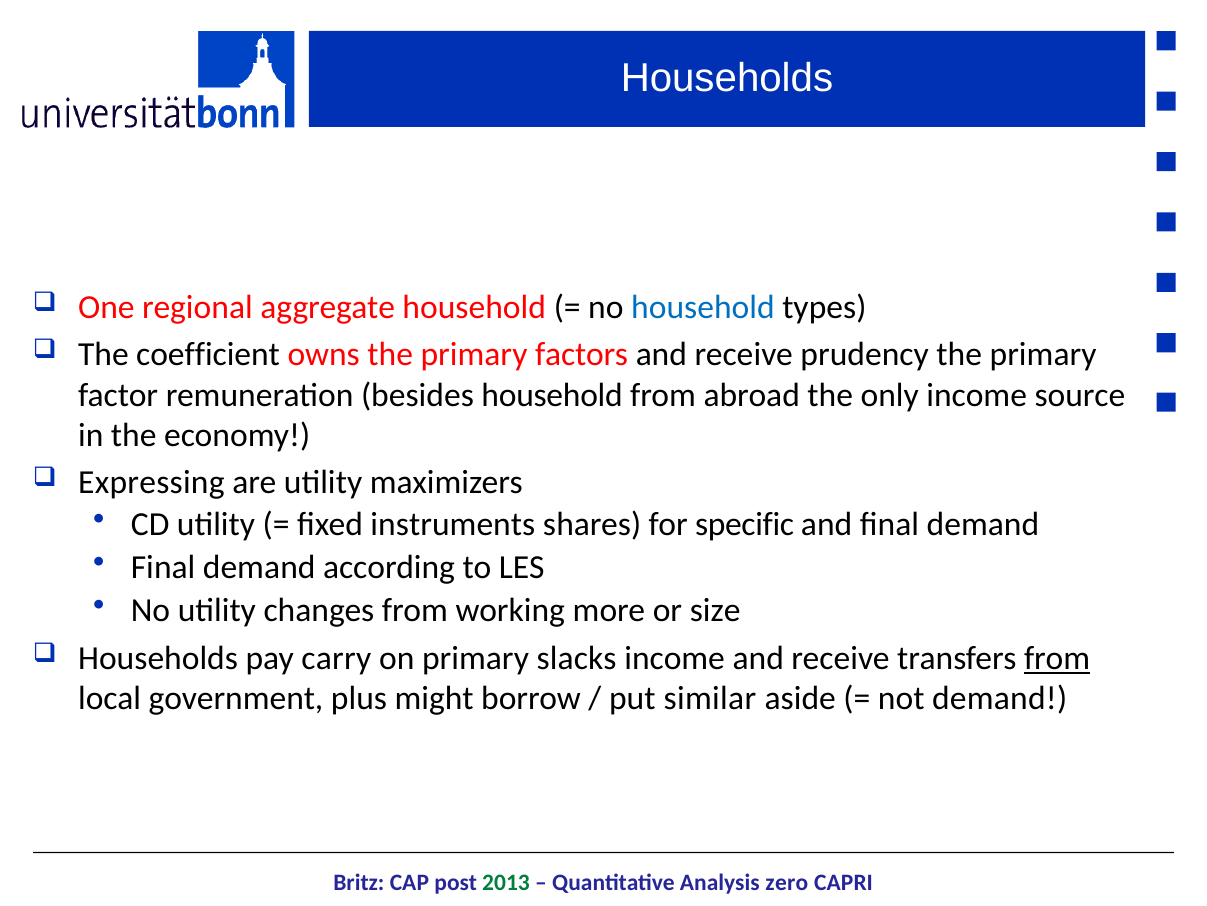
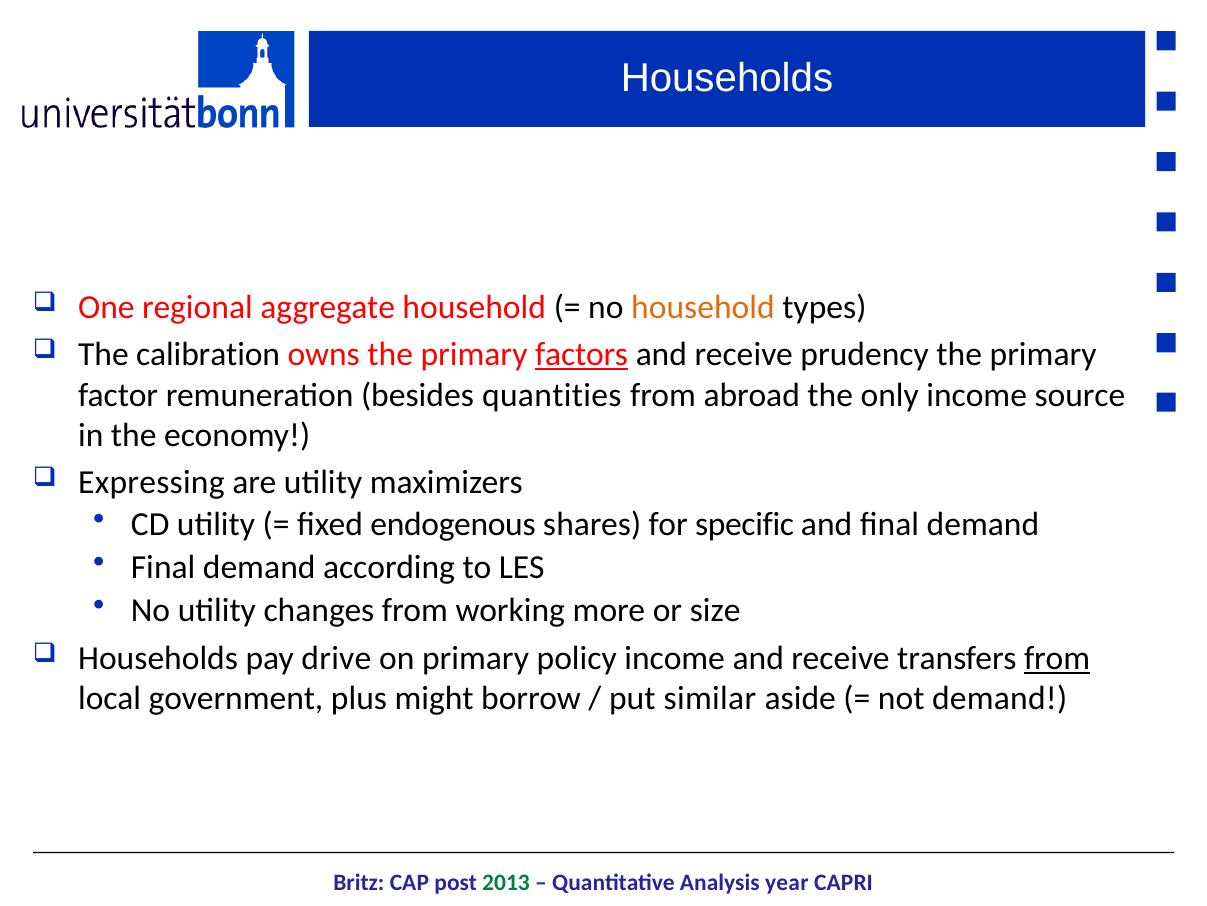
household colour: blue -> orange (703, 307)
coefficient: coefficient -> calibration (208, 354)
factors underline: none -> present (582, 354)
besides household: household -> quantities (552, 395)
instruments: instruments -> endogenous (453, 524)
carry: carry -> drive (336, 658)
slacks: slacks -> policy (577, 658)
zero: zero -> year (787, 882)
